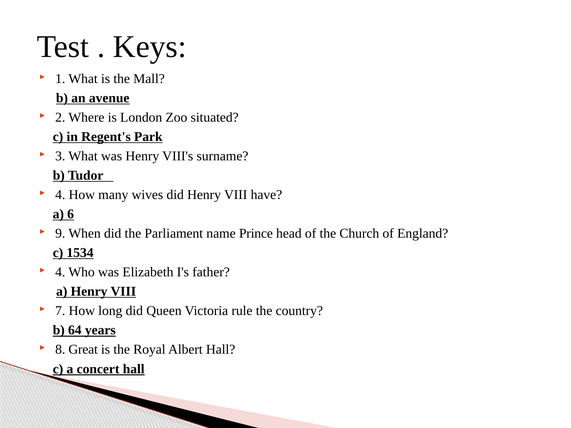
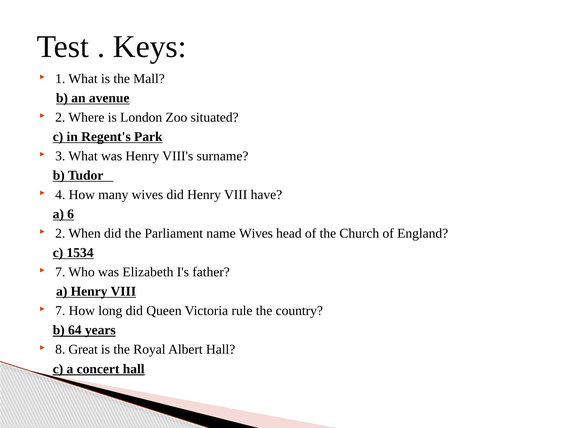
9: 9 -> 2 (60, 234)
name Prince: Prince -> Wives (256, 234)
4: 4 -> 7 (60, 272)
